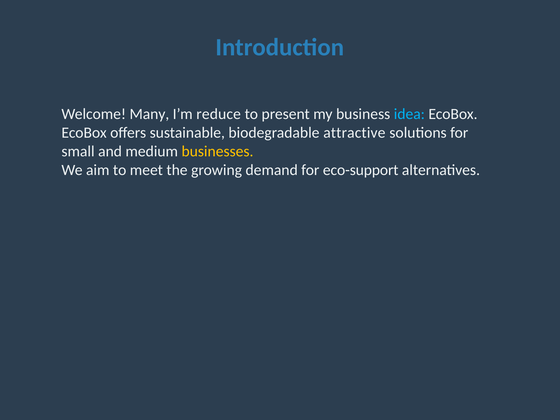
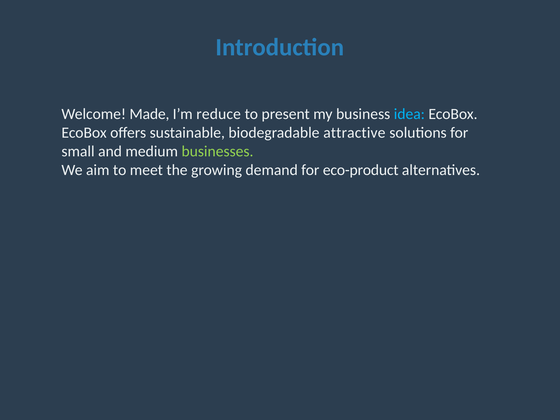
Many: Many -> Made (149, 114)
businesses colour: yellow -> light green (217, 151)
eco-support: eco-support -> eco-product (361, 170)
